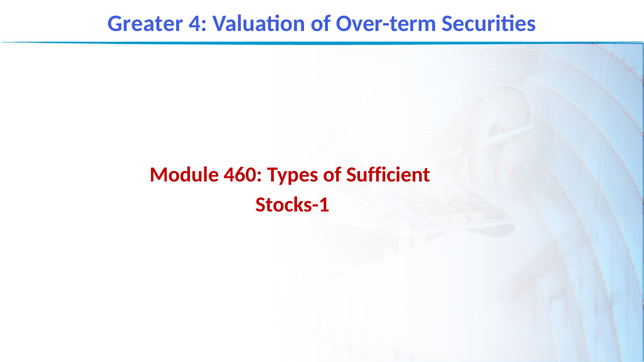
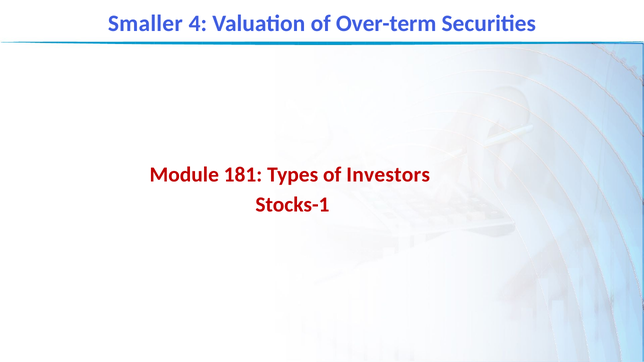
Greater: Greater -> Smaller (145, 23)
460: 460 -> 181 (243, 175)
Sufficient: Sufficient -> Investors (388, 175)
